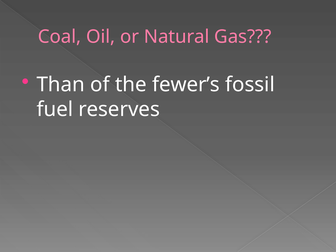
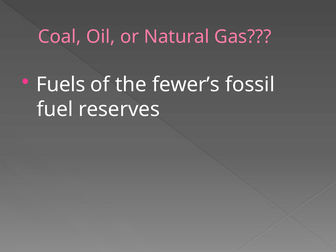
Than: Than -> Fuels (61, 85)
